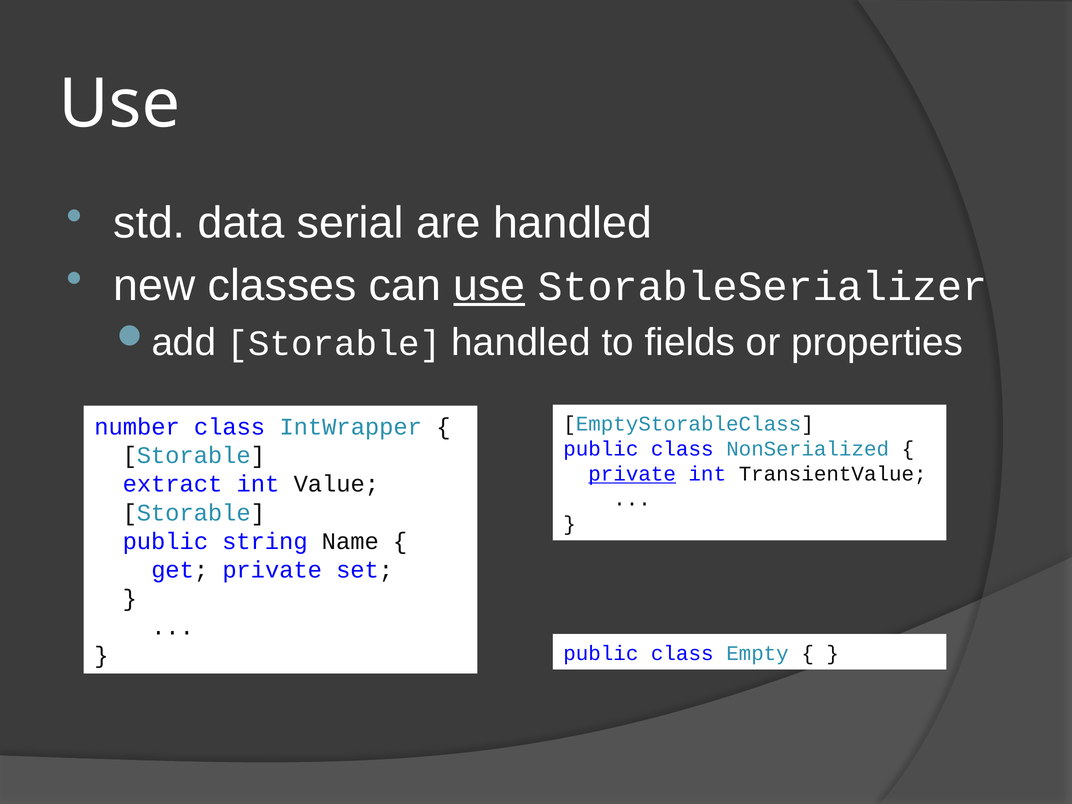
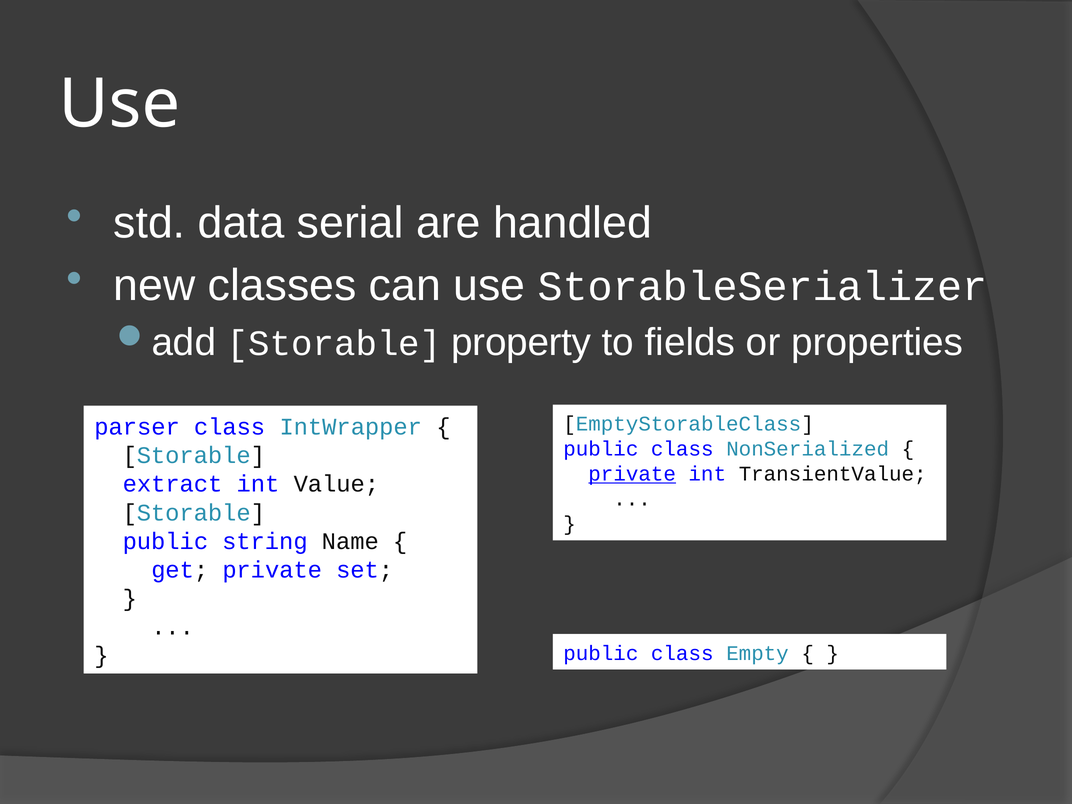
use underline: present -> none (489, 285)
Storable handled: handled -> property (521, 343)
number: number -> parser (137, 427)
